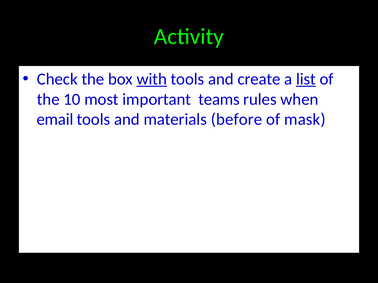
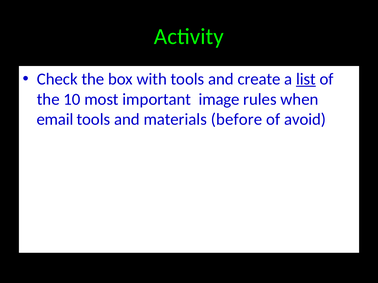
with underline: present -> none (152, 79)
teams: teams -> image (219, 99)
mask: mask -> avoid (305, 120)
